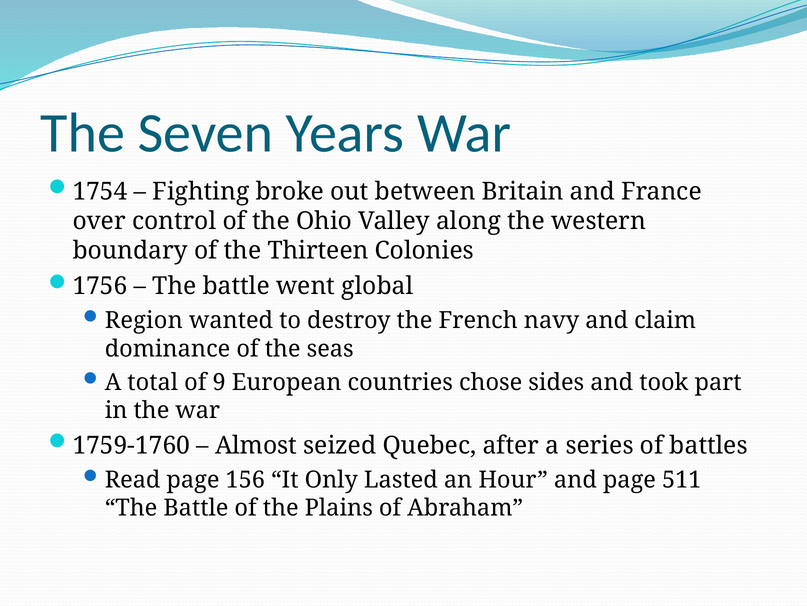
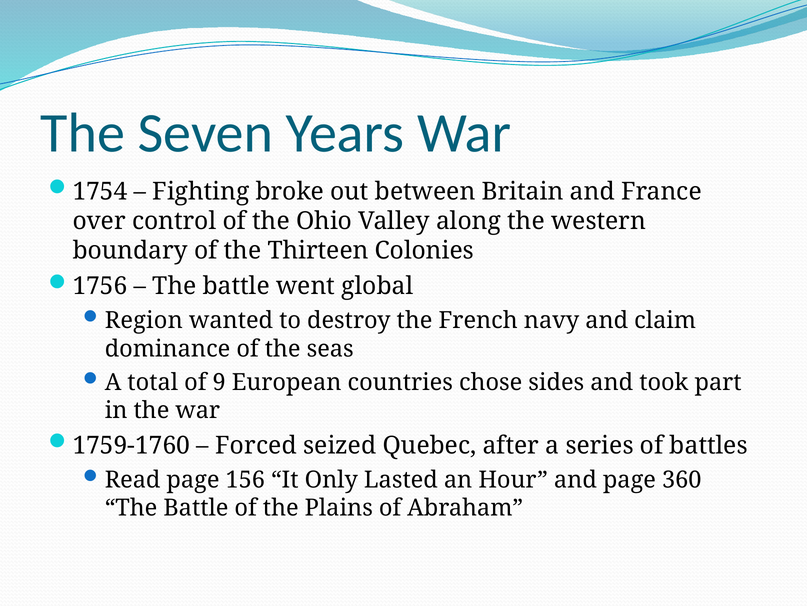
Almost: Almost -> Forced (256, 445)
511: 511 -> 360 (682, 479)
